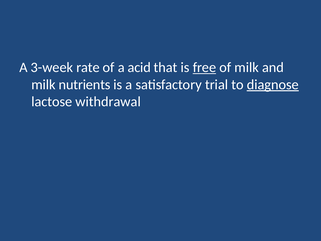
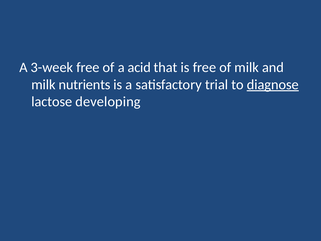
3-week rate: rate -> free (88, 67)
free underline: present -> none (204, 67)
withdrawal: withdrawal -> developing (108, 102)
